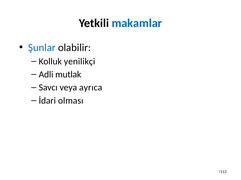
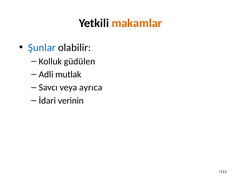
makamlar colour: blue -> orange (137, 23)
yenilikçi: yenilikçi -> güdülen (80, 62)
olması: olması -> verinin (71, 101)
